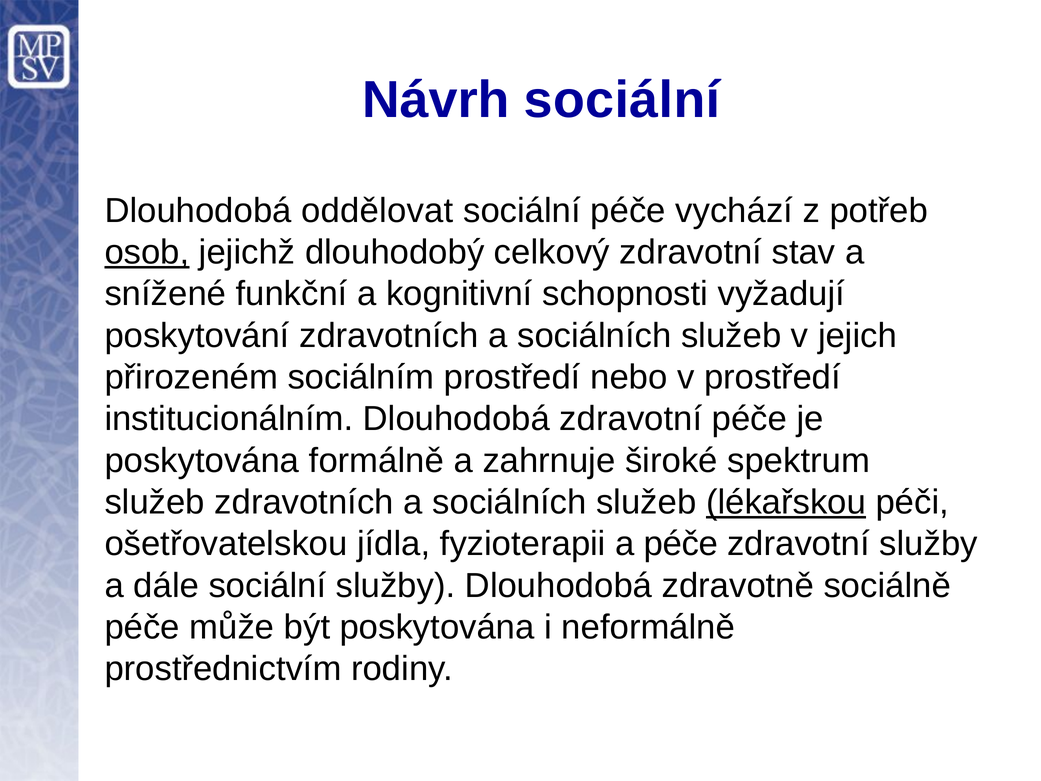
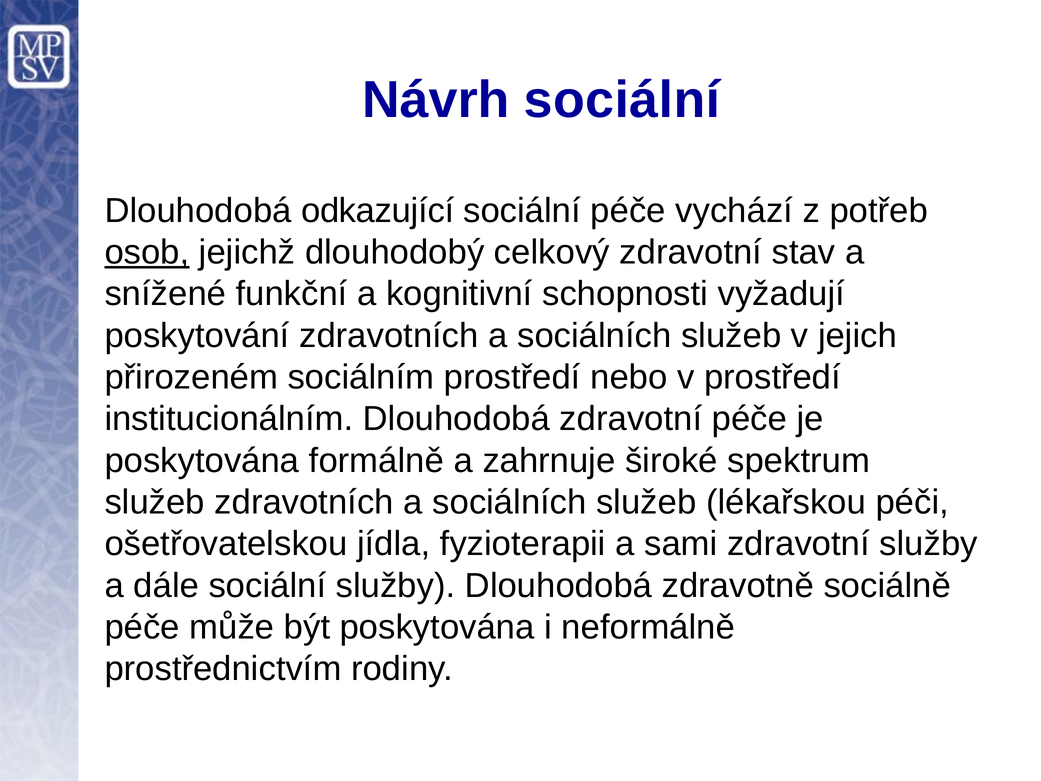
oddělovat: oddělovat -> odkazující (378, 211)
lékařskou underline: present -> none (786, 502)
a péče: péče -> sami (681, 544)
